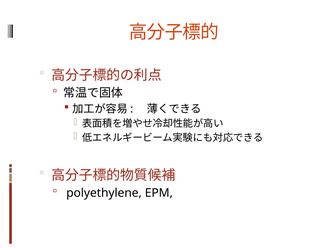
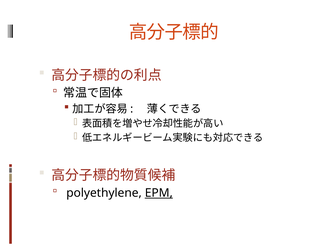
EPM underline: none -> present (159, 193)
